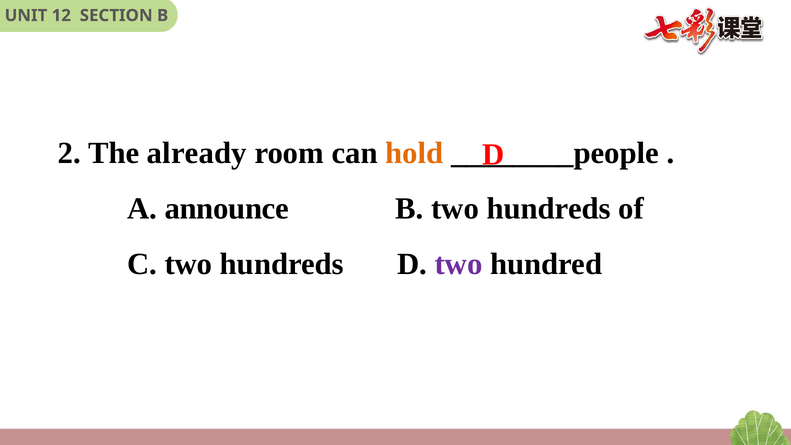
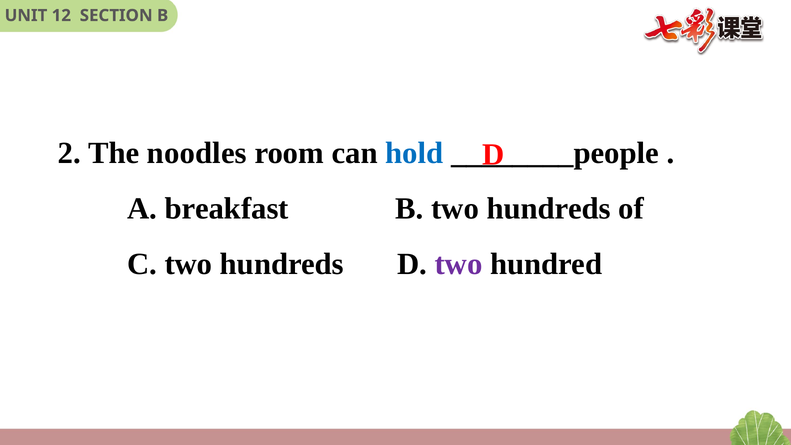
already: already -> noodles (197, 153)
hold colour: orange -> blue (414, 153)
announce: announce -> breakfast (227, 209)
